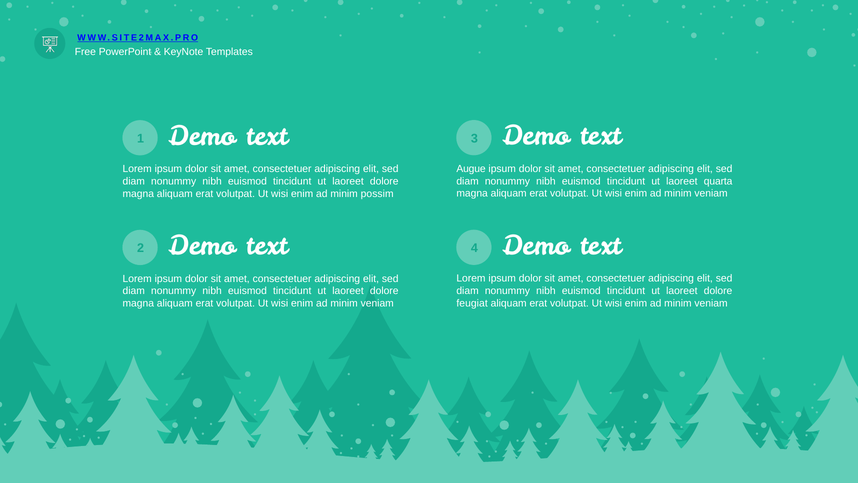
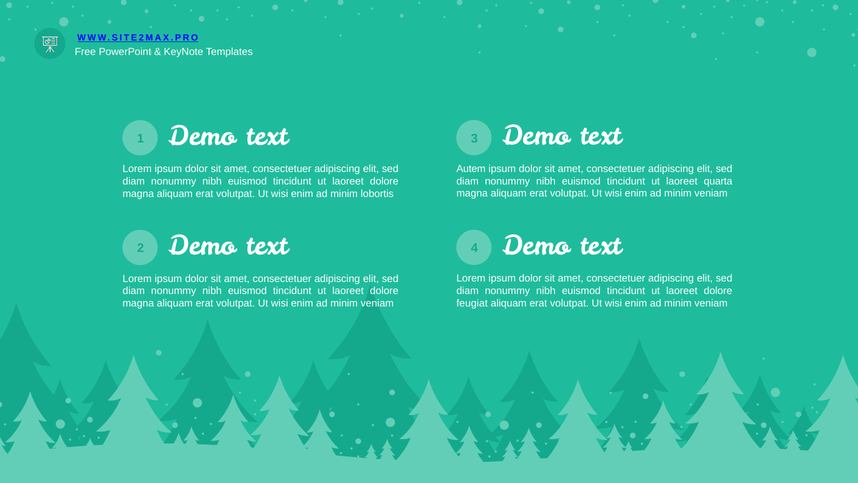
Augue: Augue -> Autem (471, 169)
possim: possim -> lobortis (377, 193)
